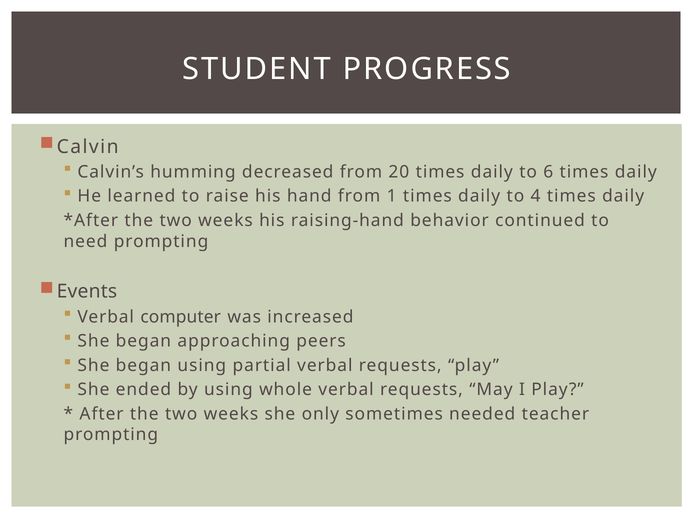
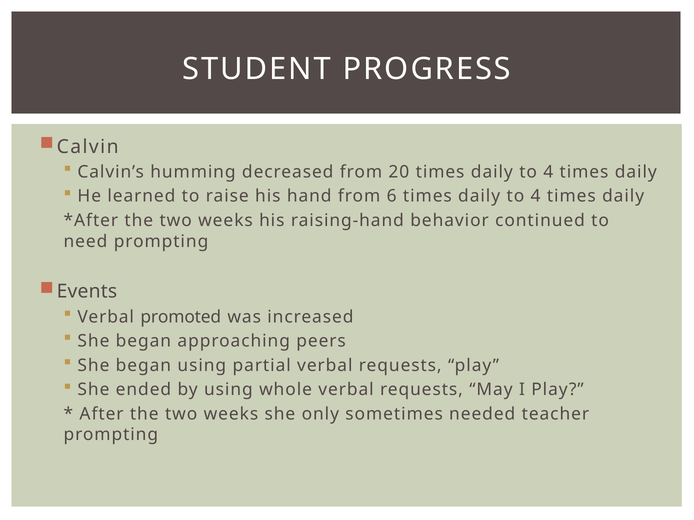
6: 6 -> 4 (548, 172)
1: 1 -> 6 (392, 196)
computer: computer -> promoted (181, 317)
